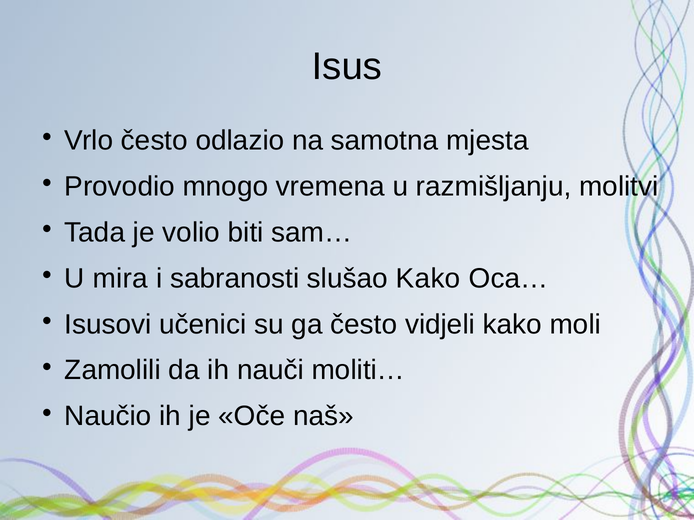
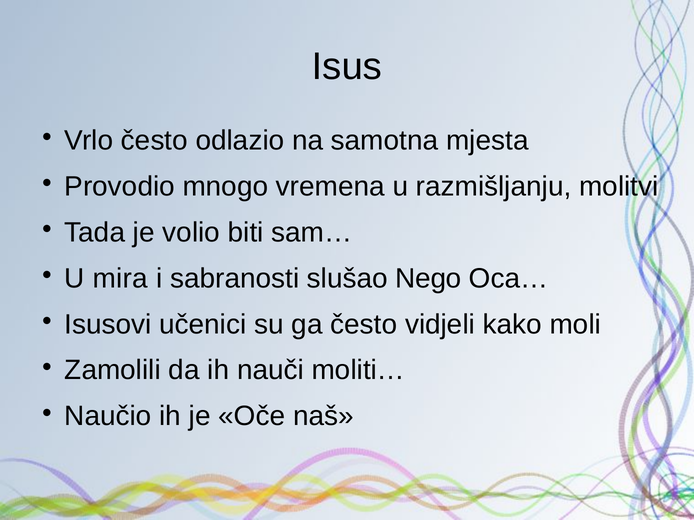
slušao Kako: Kako -> Nego (428, 279)
